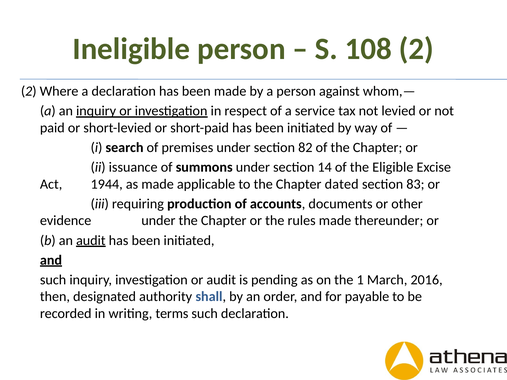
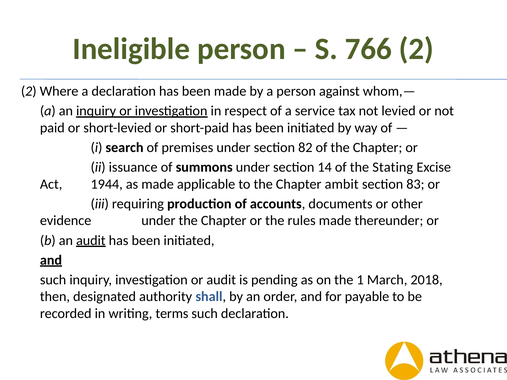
108: 108 -> 766 (368, 49)
Eligible: Eligible -> Stating (393, 167)
dated: dated -> ambit (342, 184)
2016: 2016 -> 2018 (427, 280)
